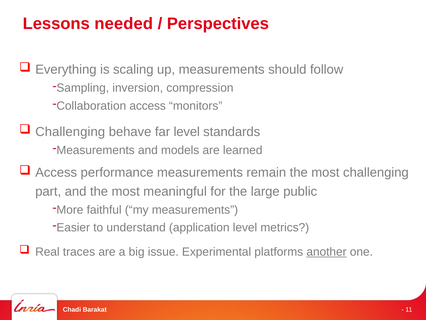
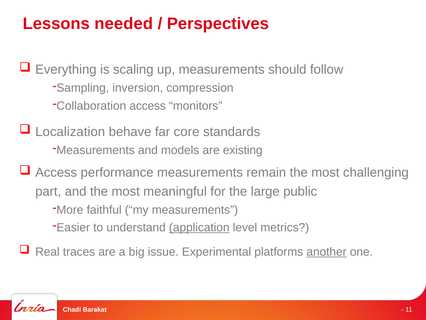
Challenging: Challenging -> Localization (70, 132)
far level: level -> core (187, 132)
learned: learned -> existing (243, 150)
application underline: none -> present (199, 227)
